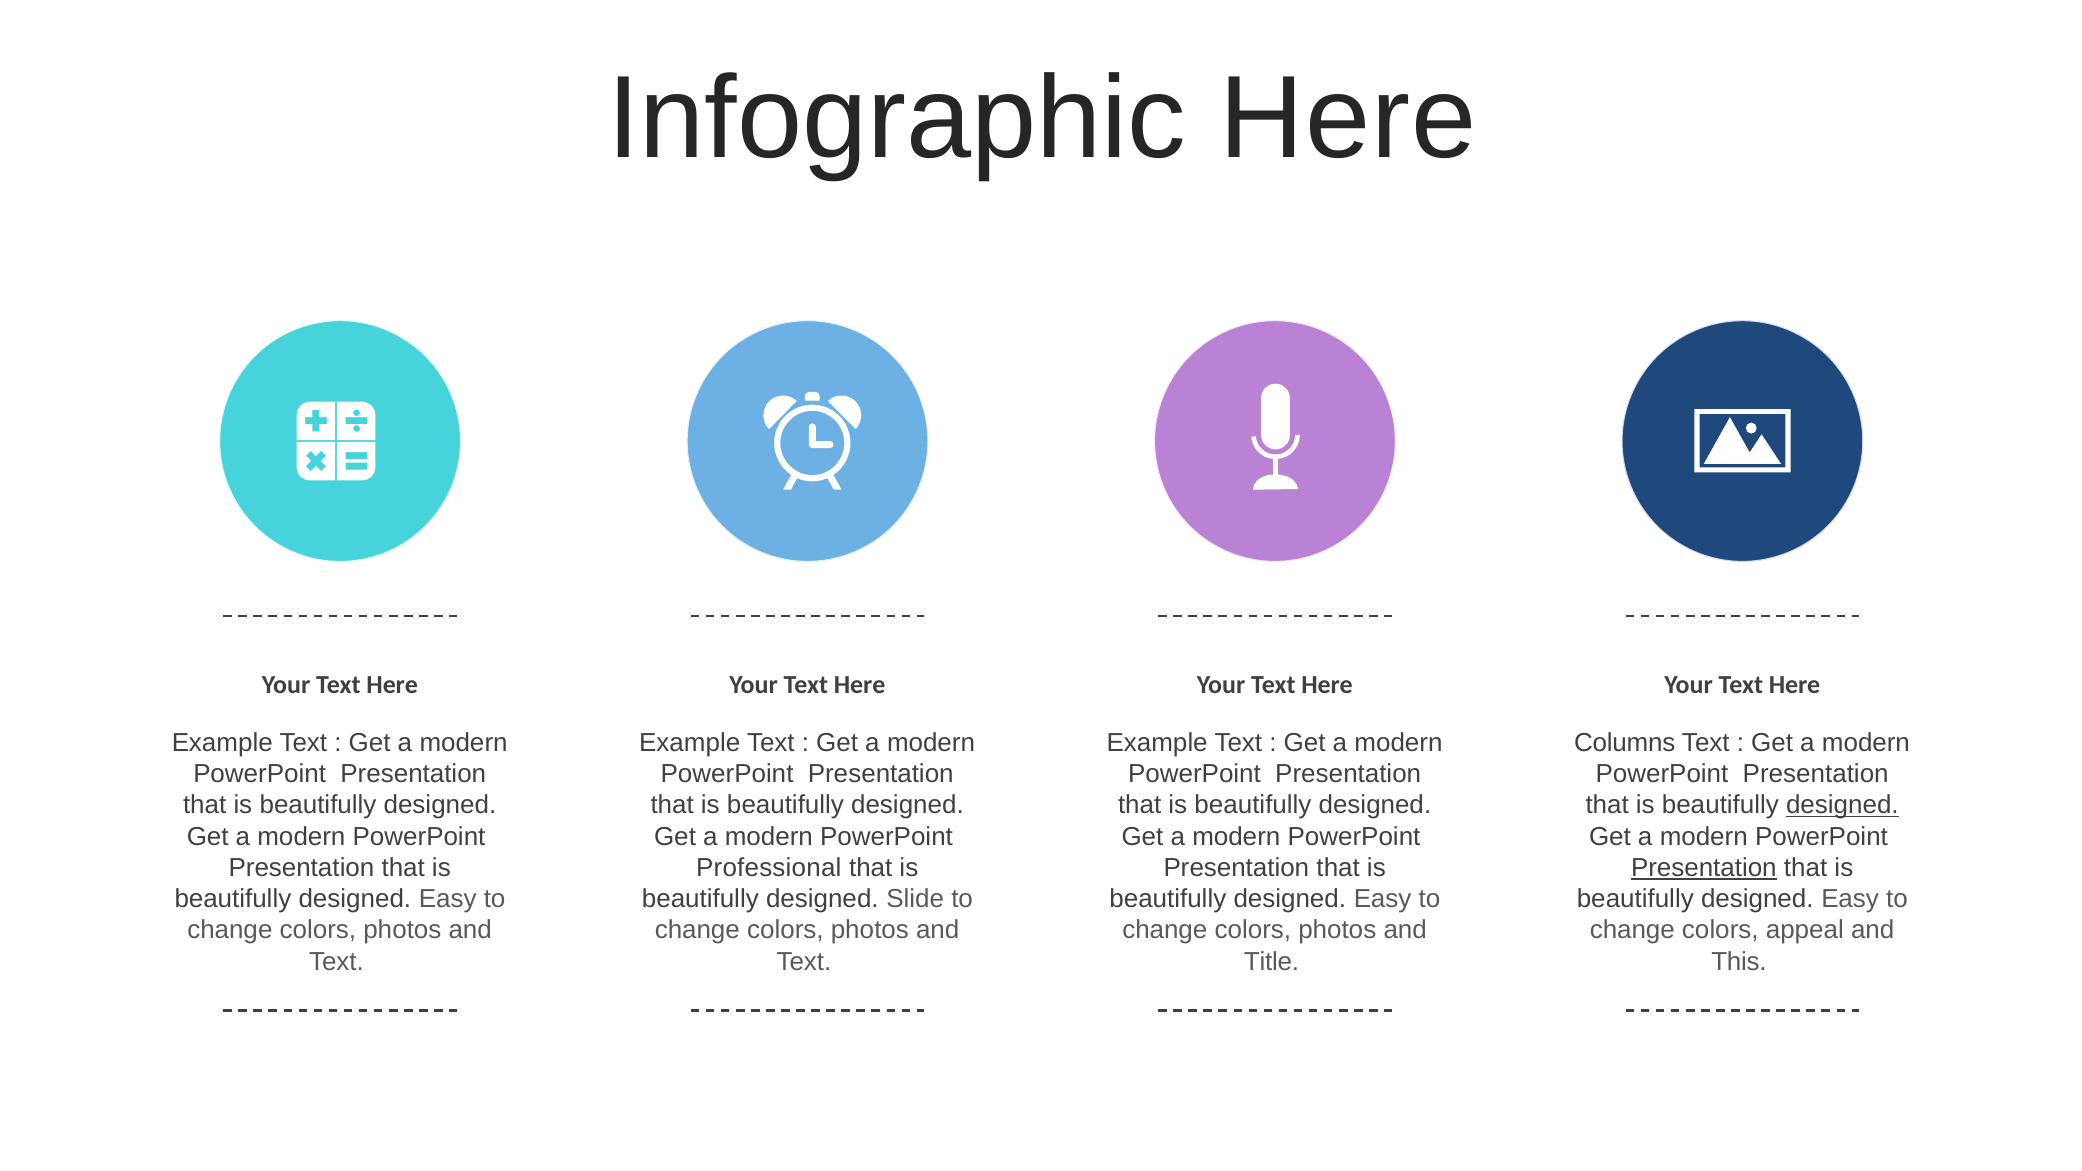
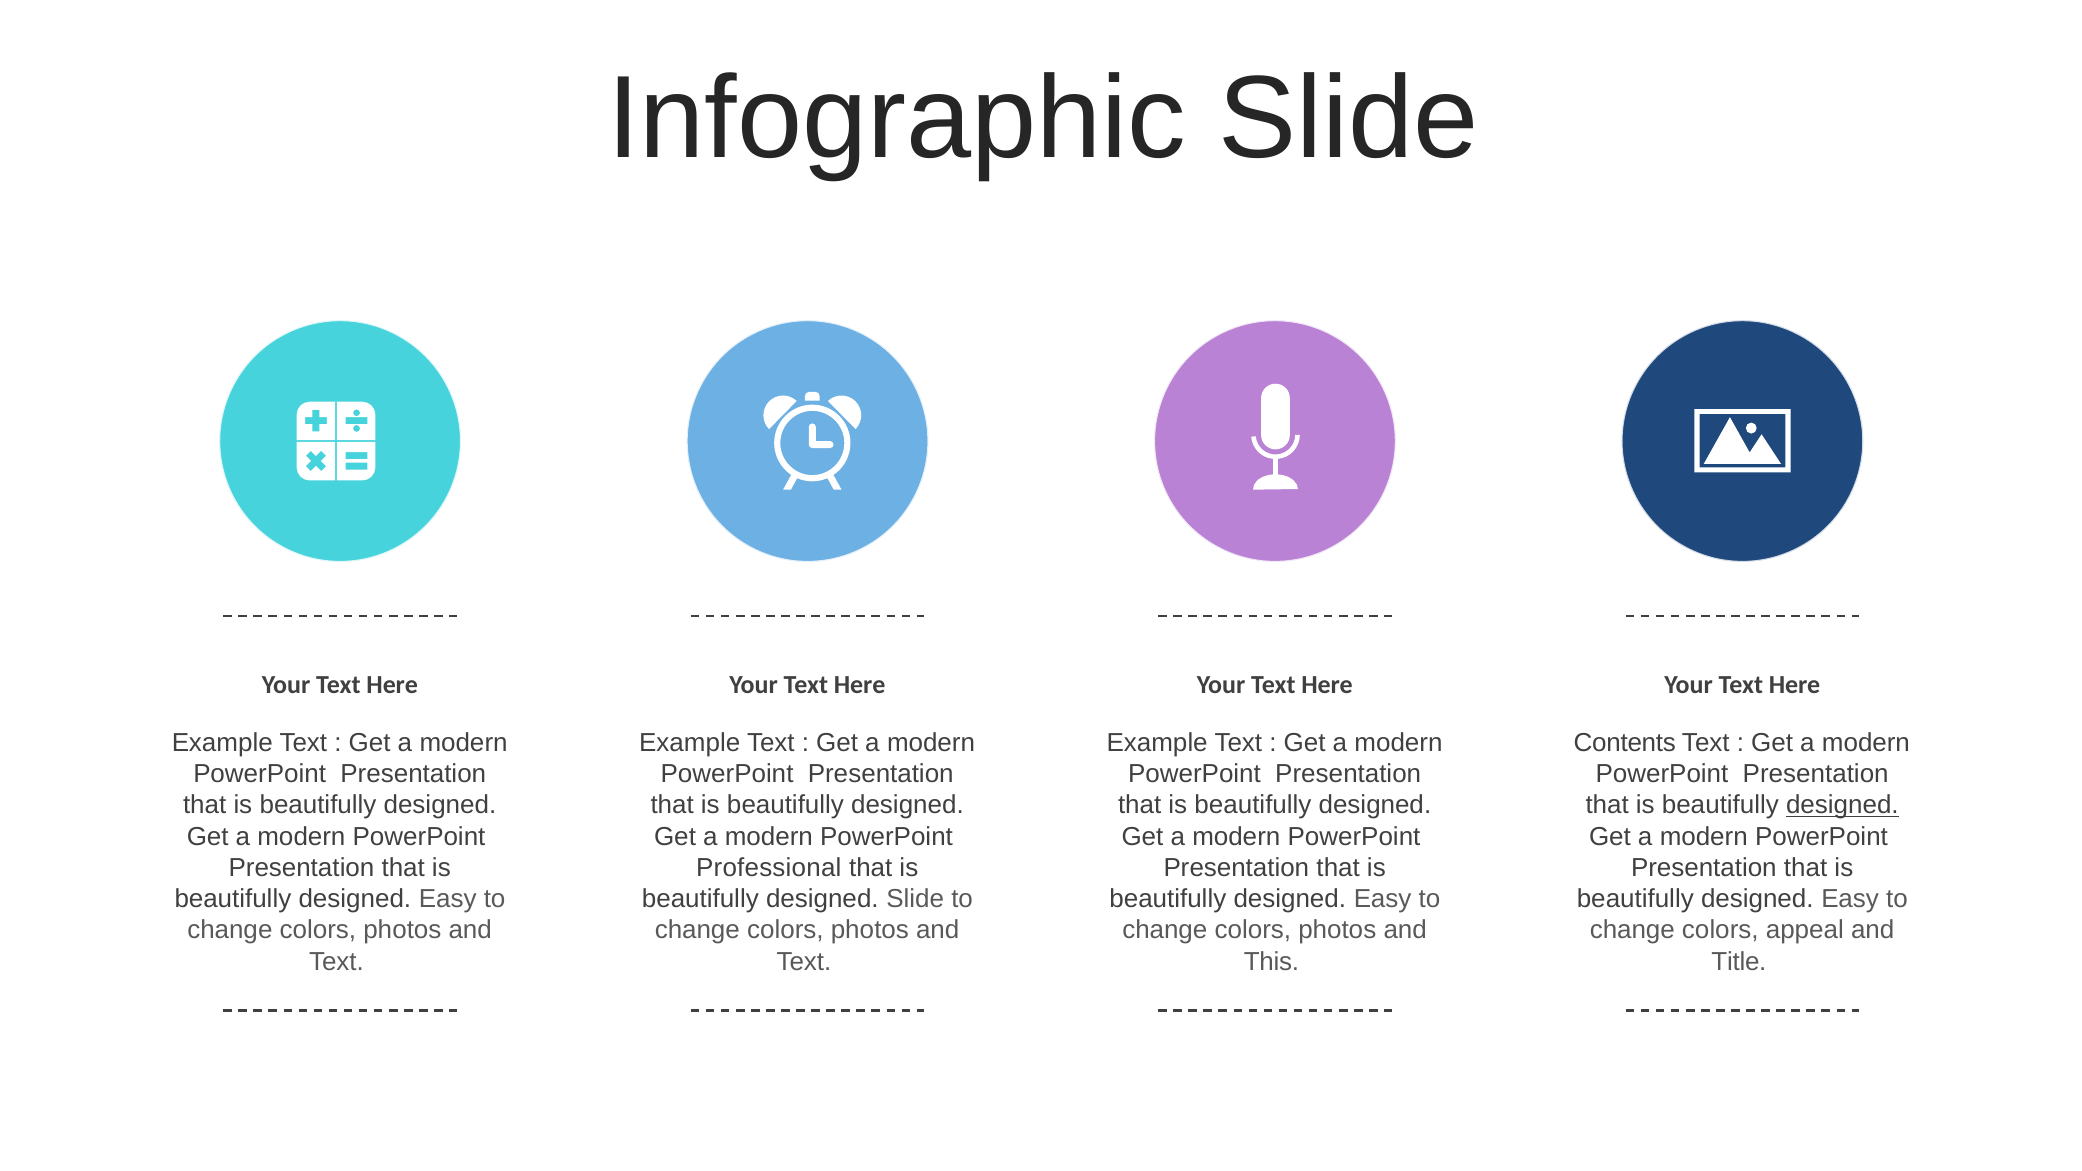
Infographic Here: Here -> Slide (1349, 119)
Columns: Columns -> Contents (1625, 743)
Presentation underline: present -> none (1704, 868)
Title: Title -> This (1271, 962)
This: This -> Title (1739, 962)
